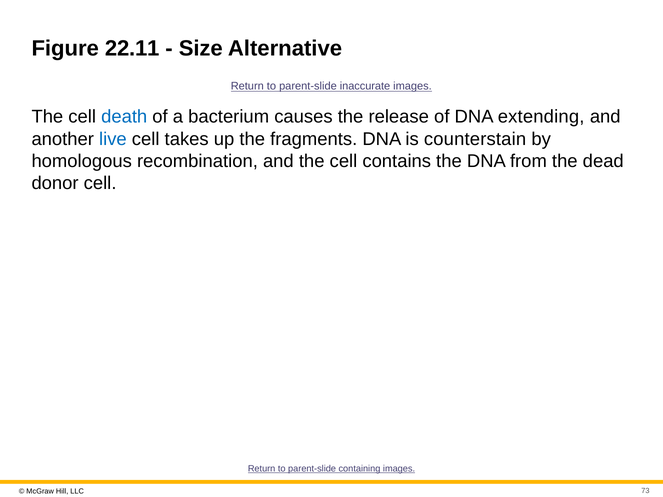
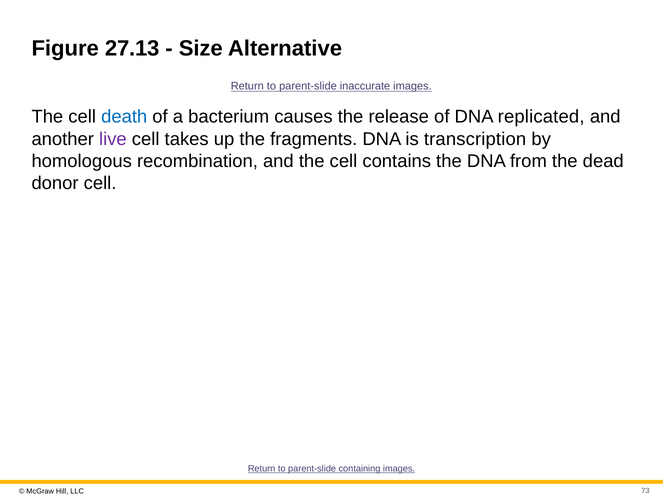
22.11: 22.11 -> 27.13 (132, 48)
extending: extending -> replicated (541, 117)
live colour: blue -> purple (113, 139)
counterstain: counterstain -> transcription (475, 139)
